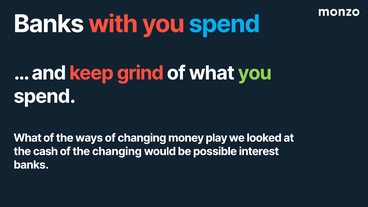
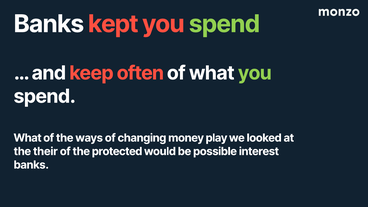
with: with -> kept (113, 24)
spend colour: light blue -> light green (224, 24)
grind: grind -> often (140, 73)
cash: cash -> their (45, 151)
the changing: changing -> protected (117, 151)
